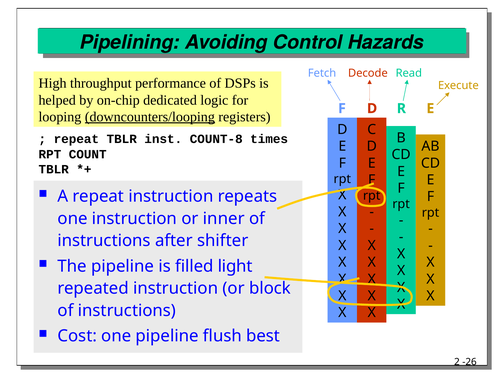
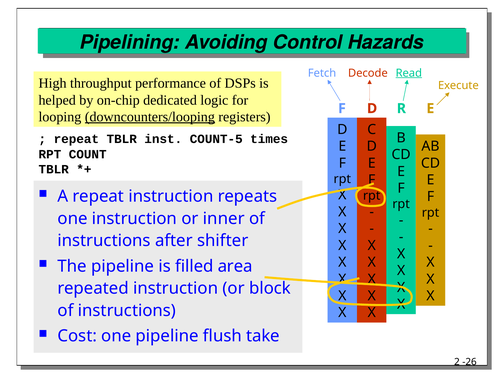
Read underline: none -> present (409, 73)
COUNT-8: COUNT-8 -> COUNT-5 (216, 139)
light: light -> area (235, 266)
best: best -> take (263, 336)
